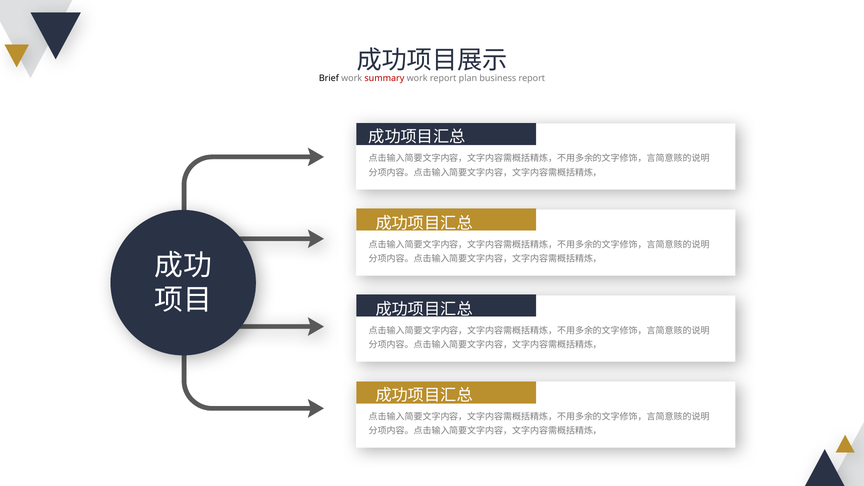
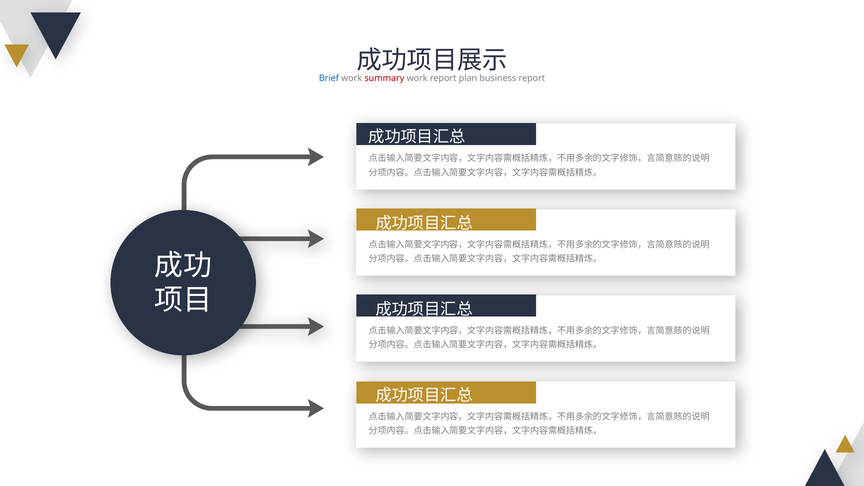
Brief colour: black -> blue (329, 78)
